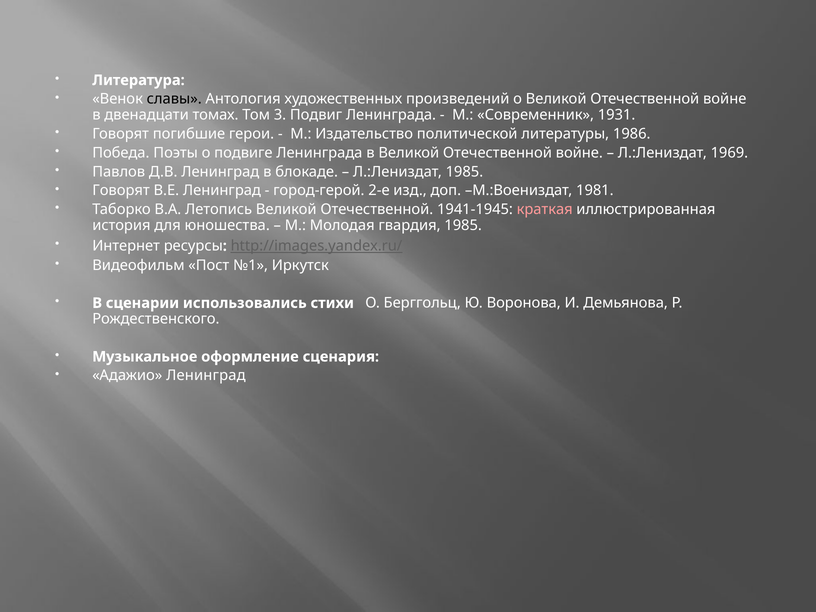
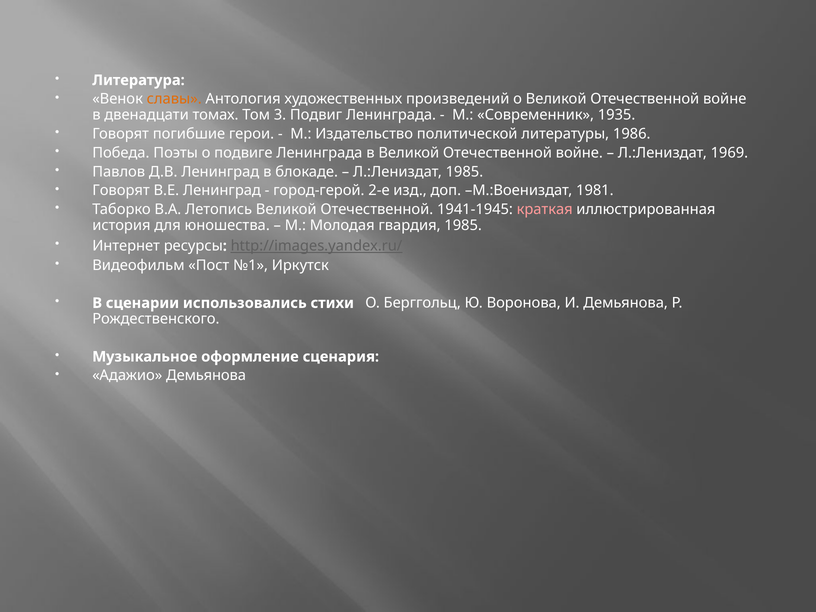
славы colour: black -> orange (174, 99)
1931: 1931 -> 1935 (617, 115)
Адажио Ленинград: Ленинград -> Демьянова (206, 376)
